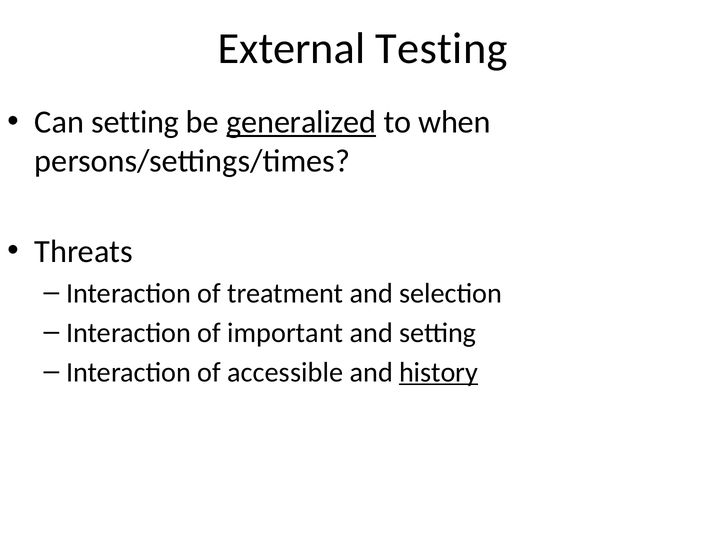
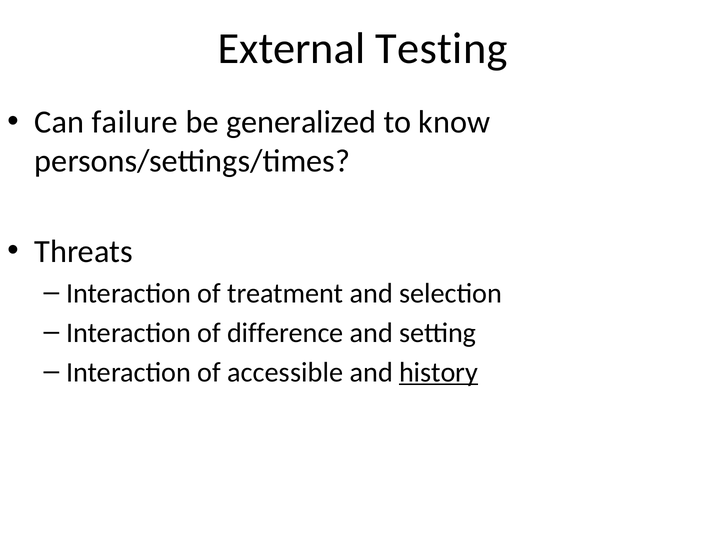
Can setting: setting -> failure (135, 122)
generalized underline: present -> none (301, 122)
when: when -> know (454, 122)
important: important -> difference (285, 332)
